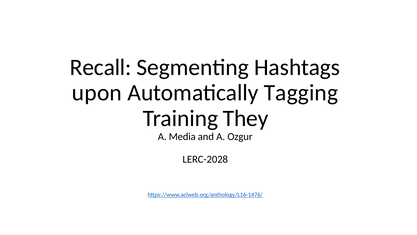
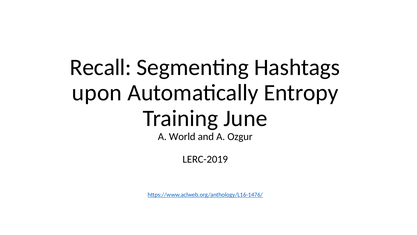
Tagging: Tagging -> Entropy (301, 93)
They: They -> June (245, 118)
Media: Media -> World (182, 136)
LERC-2028: LERC-2028 -> LERC-2019 (205, 159)
